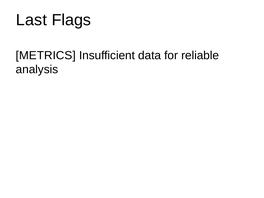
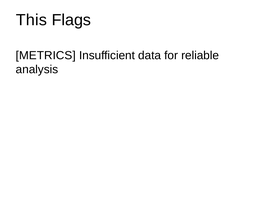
Last: Last -> This (31, 20)
